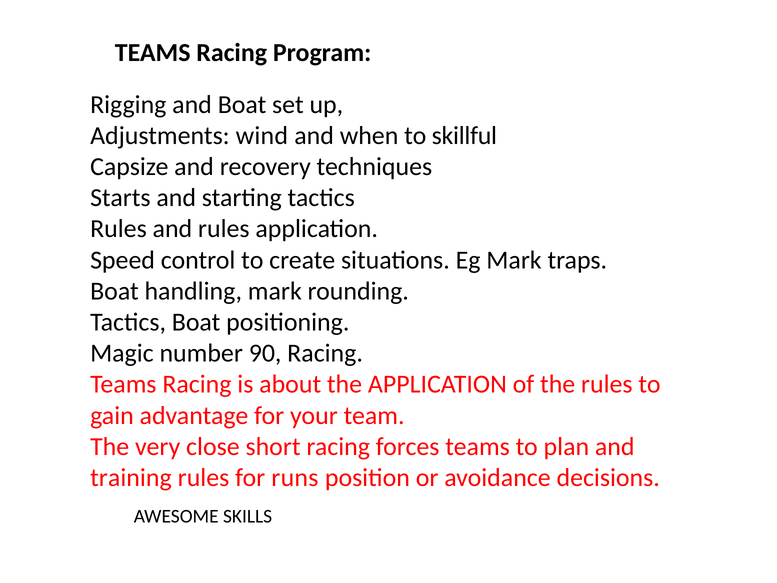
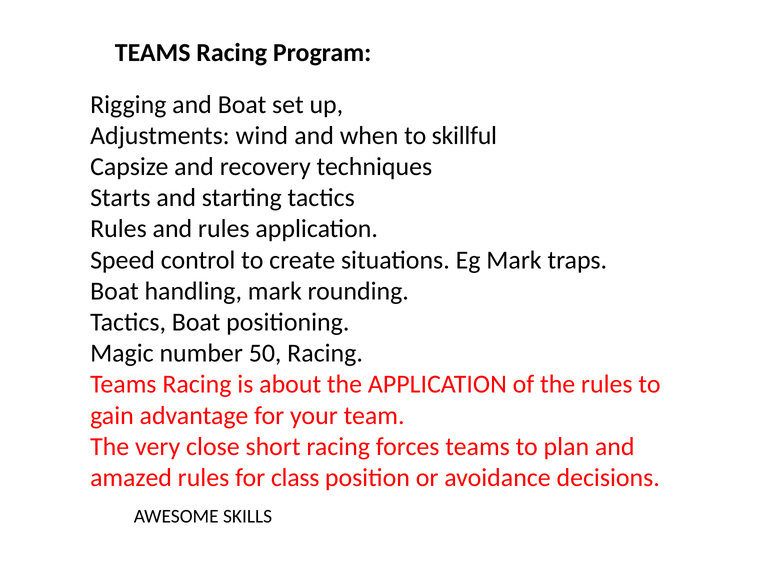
90: 90 -> 50 (265, 353)
training: training -> amazed (131, 477)
runs: runs -> class (295, 477)
